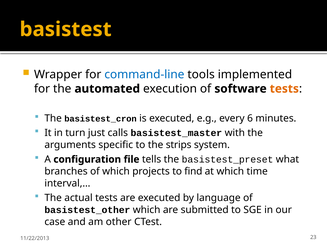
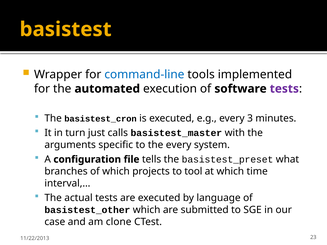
tests colour: orange -> purple (284, 89)
6: 6 -> 3 (250, 118)
the strips: strips -> every (179, 145)
find: find -> tool (193, 172)
other: other -> clone (119, 222)
